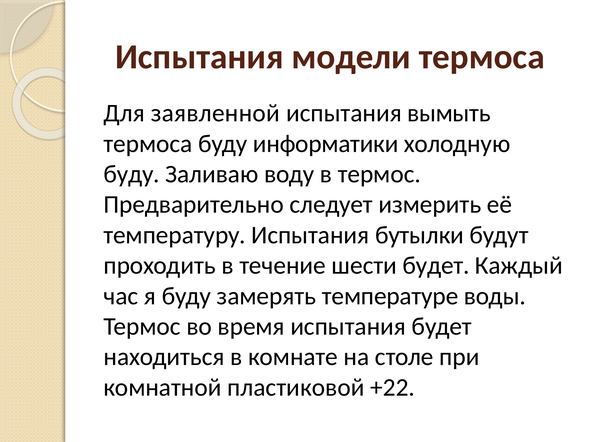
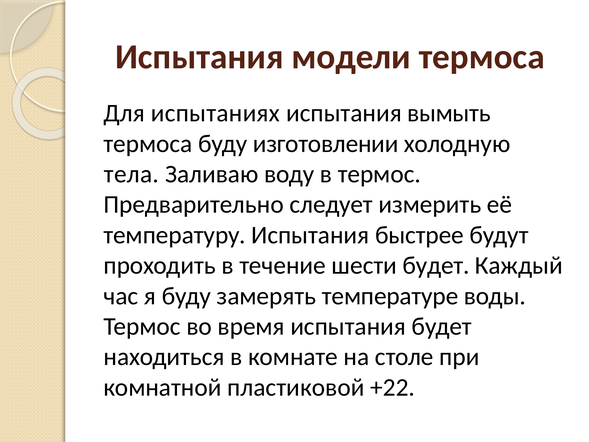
заявленной: заявленной -> испытаниях (215, 113)
информатики: информатики -> изготовлении (326, 144)
буду: буду -> тела (131, 174)
бутылки: бутылки -> быстрее (419, 235)
